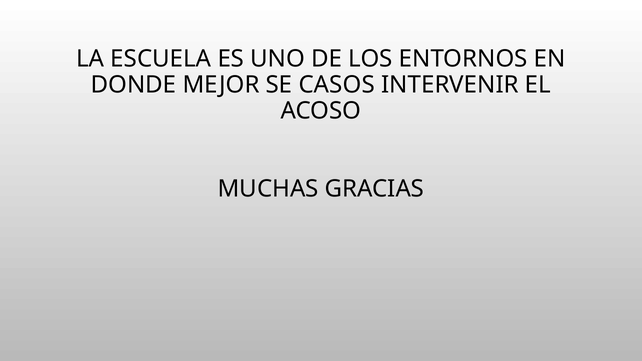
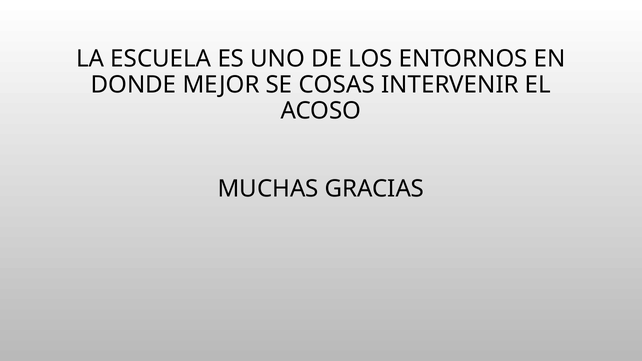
CASOS: CASOS -> COSAS (337, 85)
